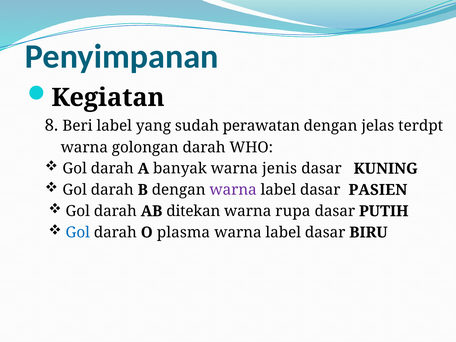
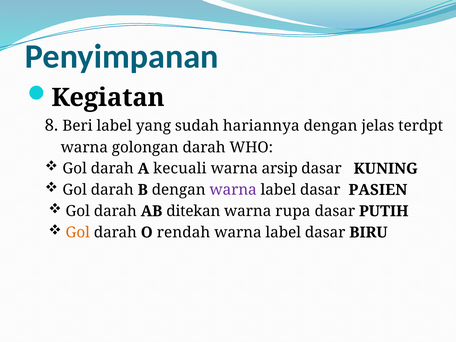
perawatan: perawatan -> hariannya (261, 126)
banyak: banyak -> kecuali (180, 169)
jenis: jenis -> arsip (280, 169)
Gol colour: blue -> orange (78, 232)
plasma: plasma -> rendah (183, 232)
